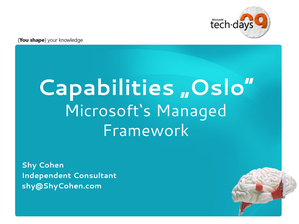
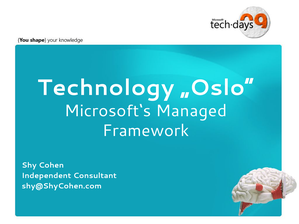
Capabilities: Capabilities -> Technology (106, 88)
